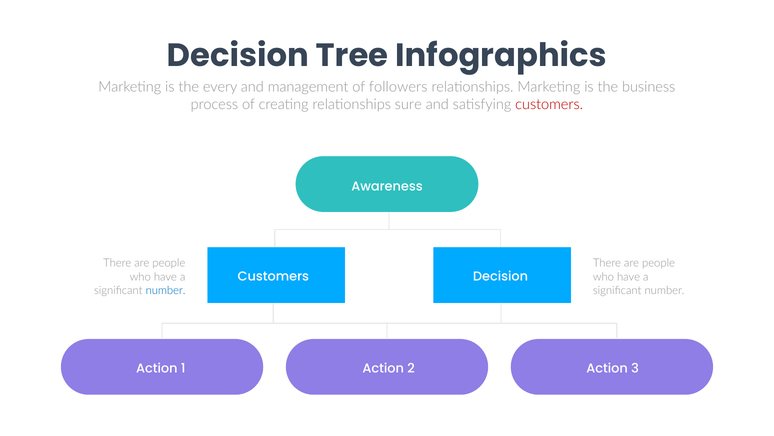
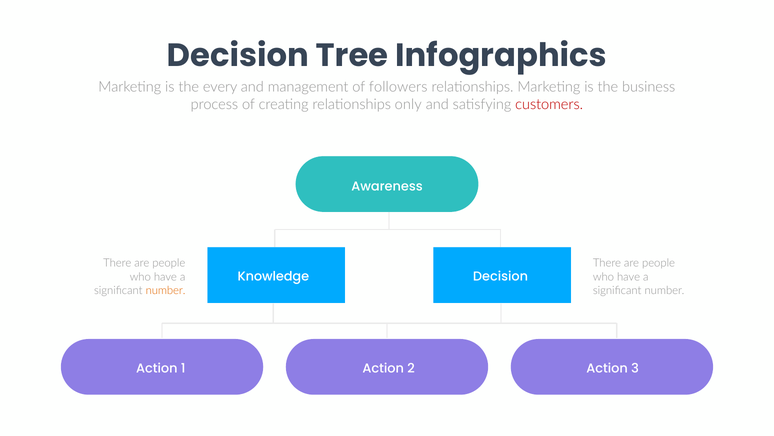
sure: sure -> only (408, 104)
Customers: Customers -> Knowledge (273, 276)
number colour: blue -> orange (166, 290)
